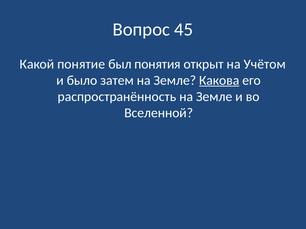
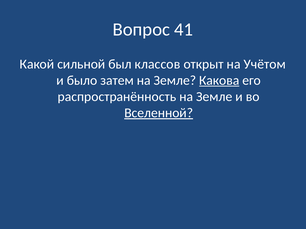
45: 45 -> 41 (184, 30)
понятие: понятие -> сильной (81, 64)
понятия: понятия -> классов (157, 64)
Вселенной underline: none -> present (159, 113)
